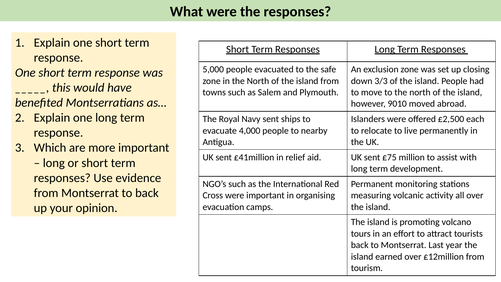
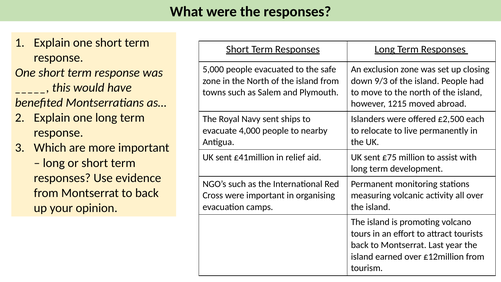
3/3: 3/3 -> 9/3 (381, 81)
9010: 9010 -> 1215 (397, 104)
